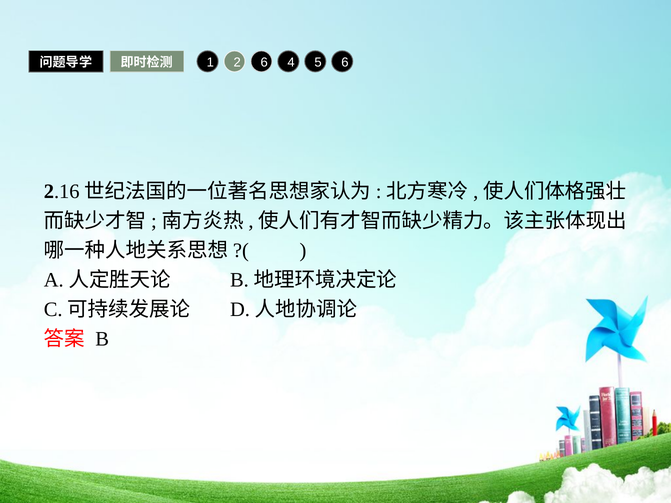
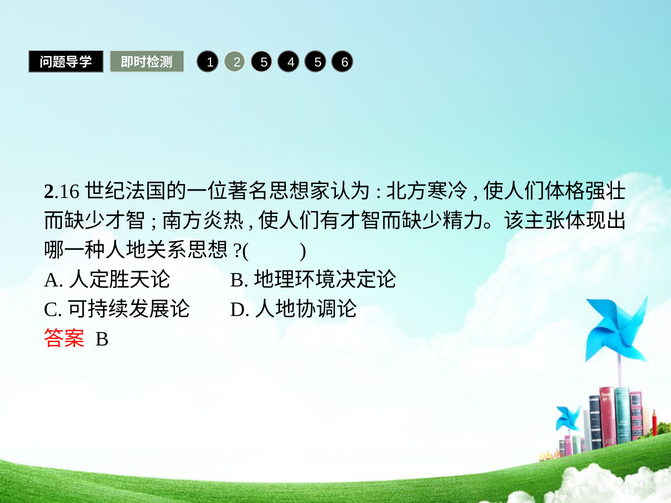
2 6: 6 -> 5 (264, 62)
